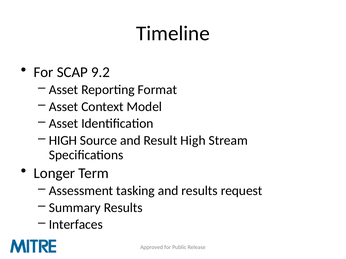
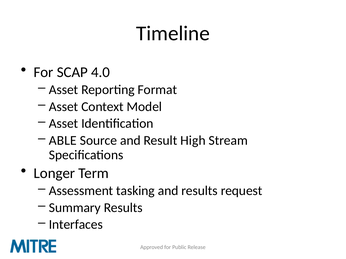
9.2: 9.2 -> 4.0 (101, 72)
HIGH: HIGH -> ABLE (63, 141)
